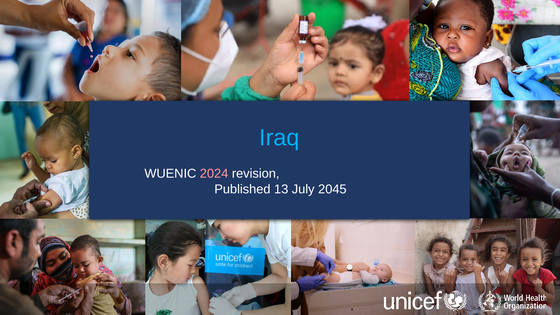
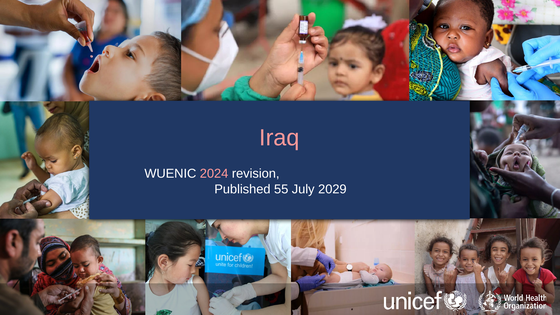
Iraq colour: light blue -> pink (279, 138)
13: 13 -> 55 (281, 189)
2045: 2045 -> 2029 (332, 189)
